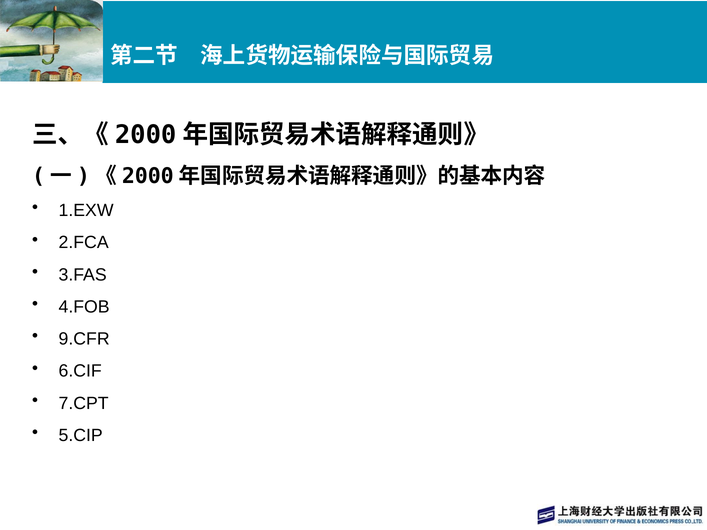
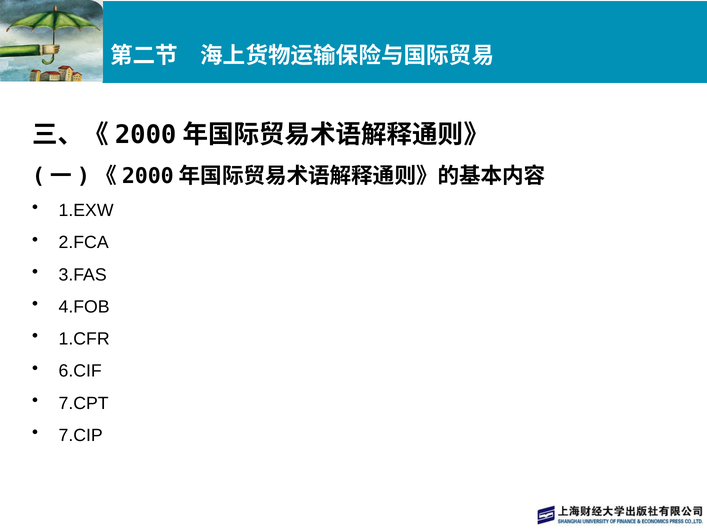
9.CFR: 9.CFR -> 1.CFR (84, 339)
5.CIP: 5.CIP -> 7.CIP (81, 436)
